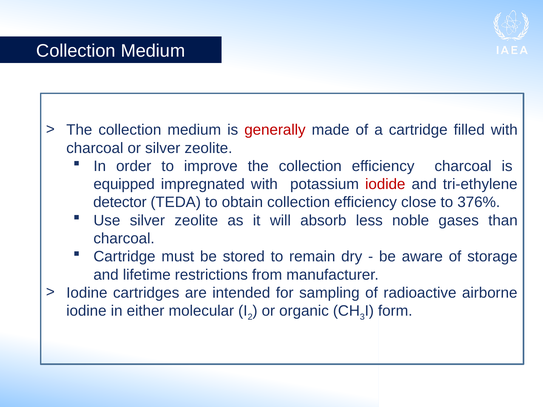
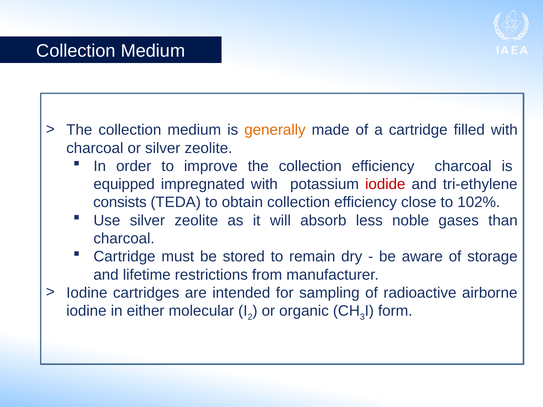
generally colour: red -> orange (275, 130)
detector: detector -> consists (120, 202)
376%: 376% -> 102% (479, 202)
